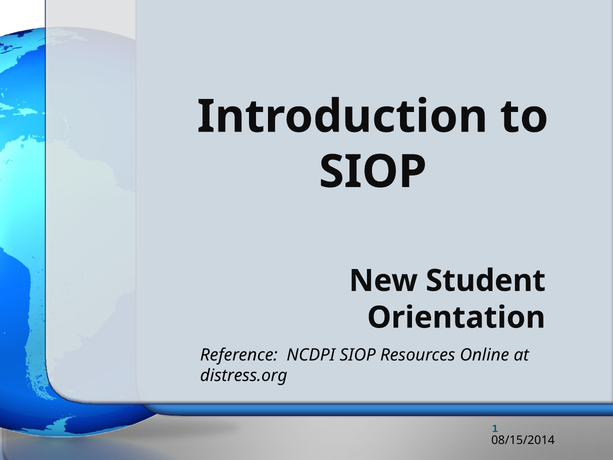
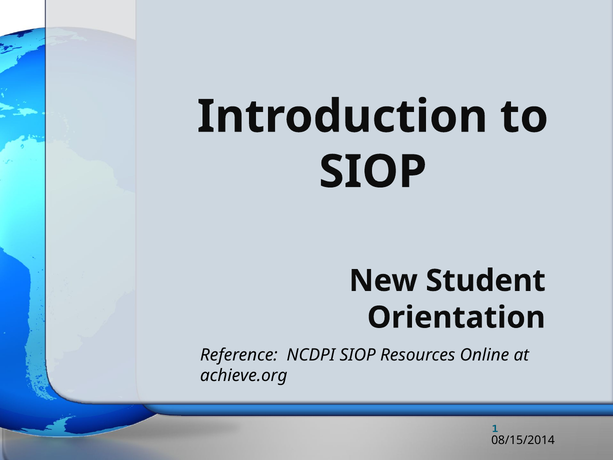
distress.org: distress.org -> achieve.org (244, 375)
